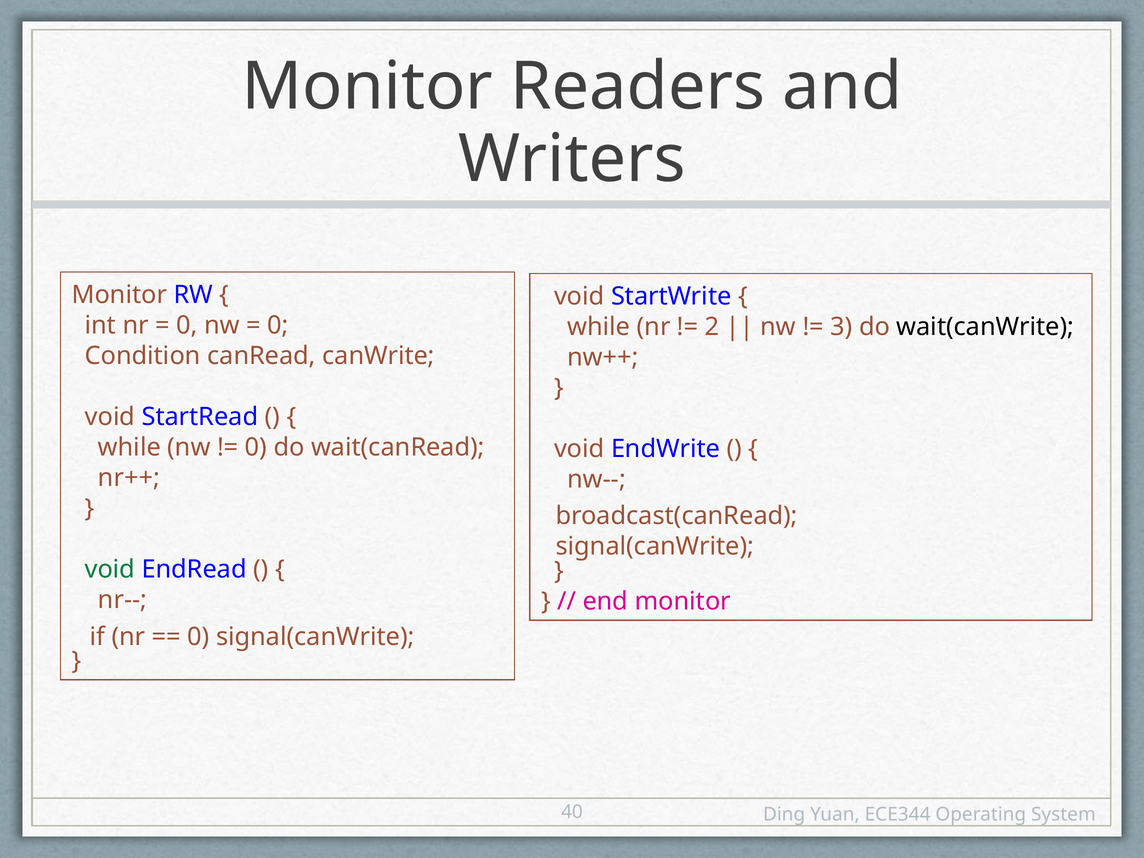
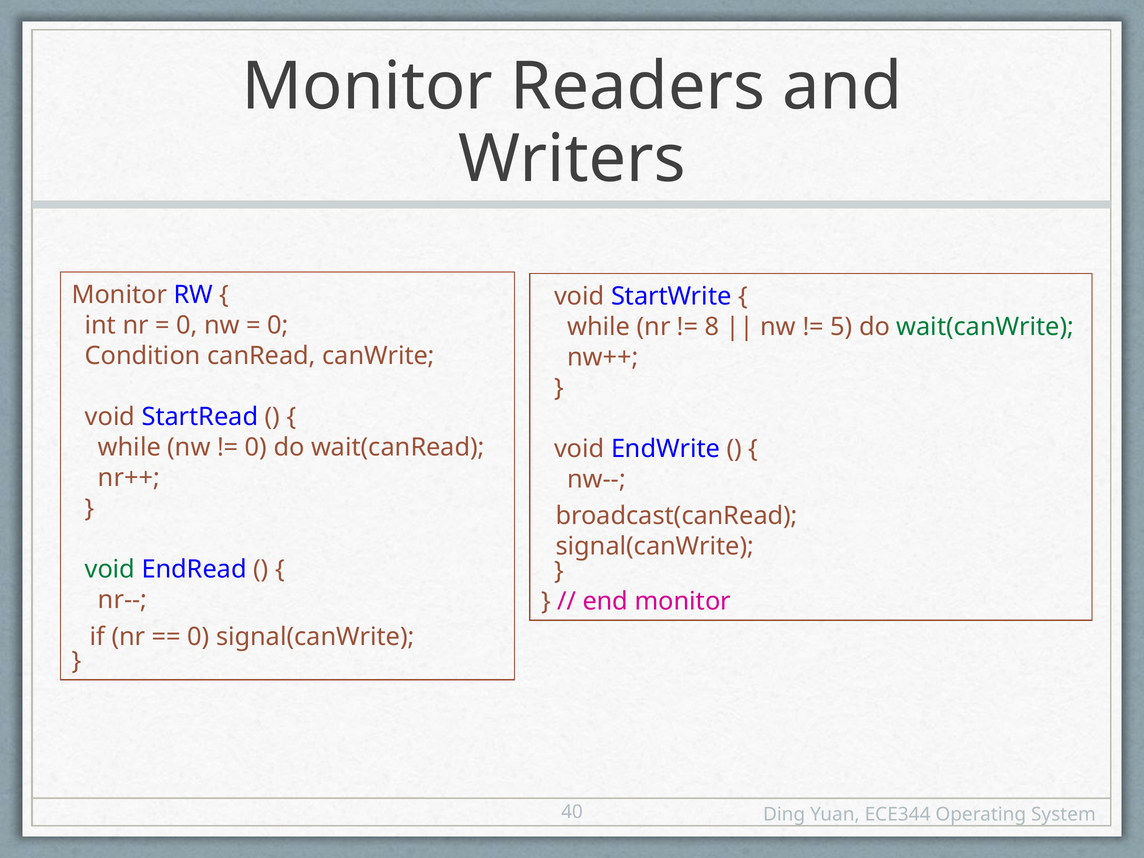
2: 2 -> 8 (712, 327)
3: 3 -> 5 (841, 327)
wait(canWrite colour: black -> green (985, 327)
